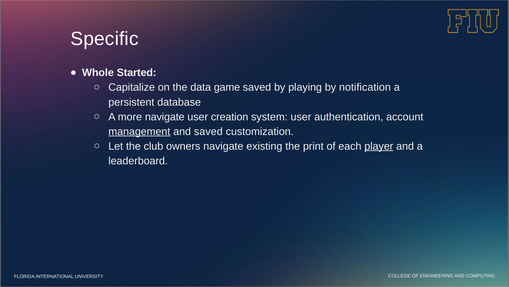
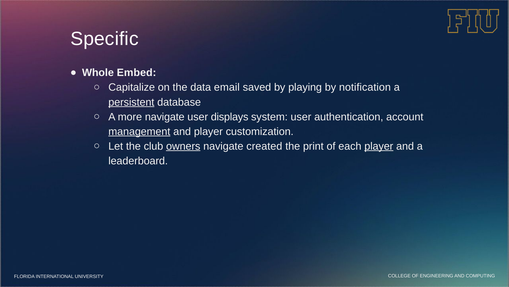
Started: Started -> Embed (136, 73)
game: game -> email (227, 87)
persistent underline: none -> present (131, 102)
creation: creation -> displays (230, 117)
and saved: saved -> player (208, 131)
owners underline: none -> present (183, 146)
existing: existing -> created (264, 146)
